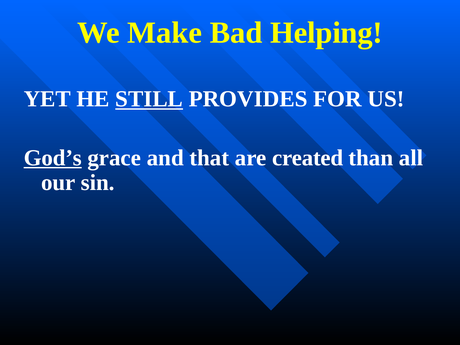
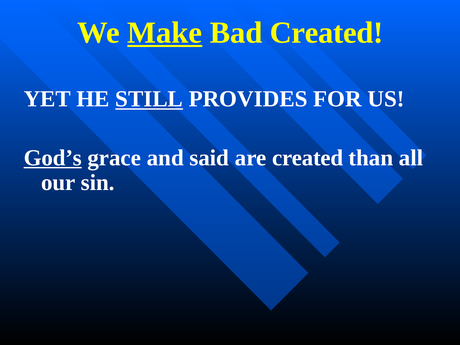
Make underline: none -> present (165, 33)
Bad Helping: Helping -> Created (327, 33)
that: that -> said (209, 158)
